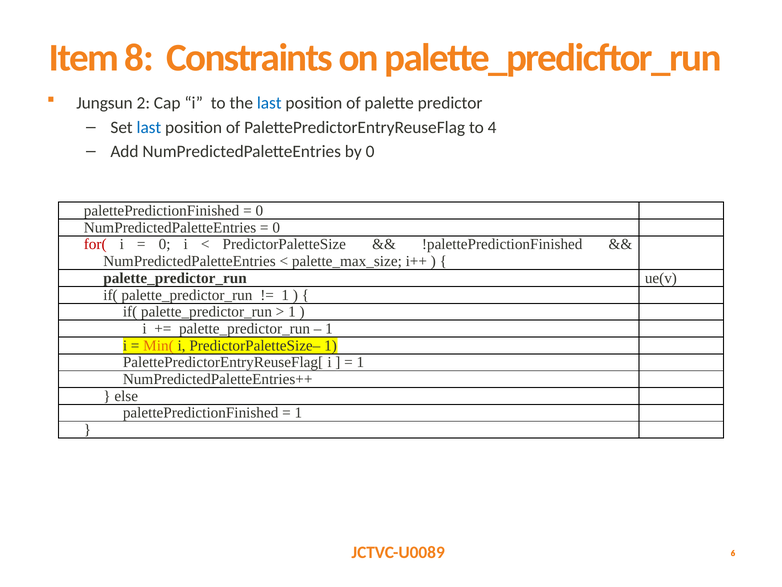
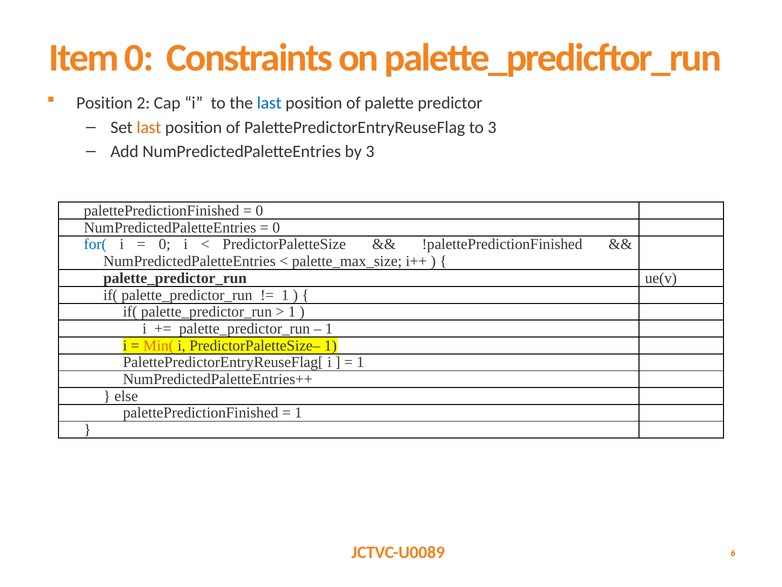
Item 8: 8 -> 0 (139, 58)
Jungsun: Jungsun -> Position (104, 103)
last colour: blue -> orange (149, 127)
to 4: 4 -> 3 (492, 127)
by 0: 0 -> 3 (370, 152)
for( colour: red -> blue (95, 244)
